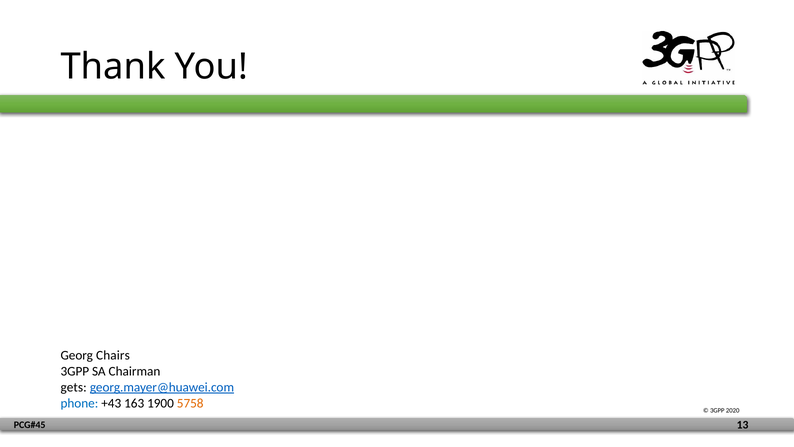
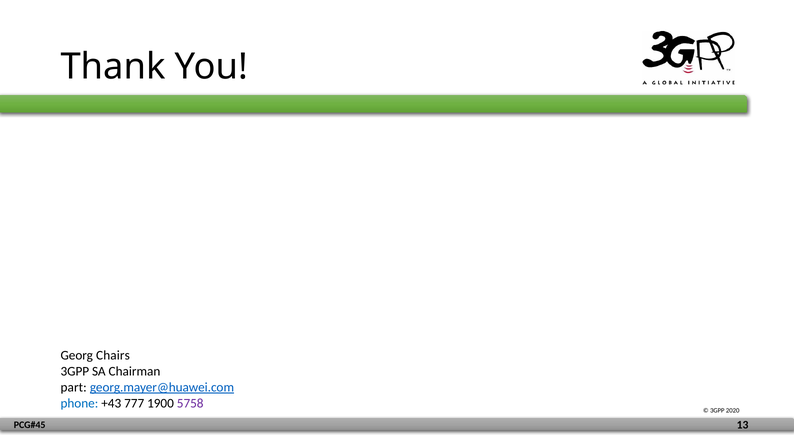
gets: gets -> part (74, 387)
163: 163 -> 777 (134, 403)
5758 colour: orange -> purple (190, 403)
